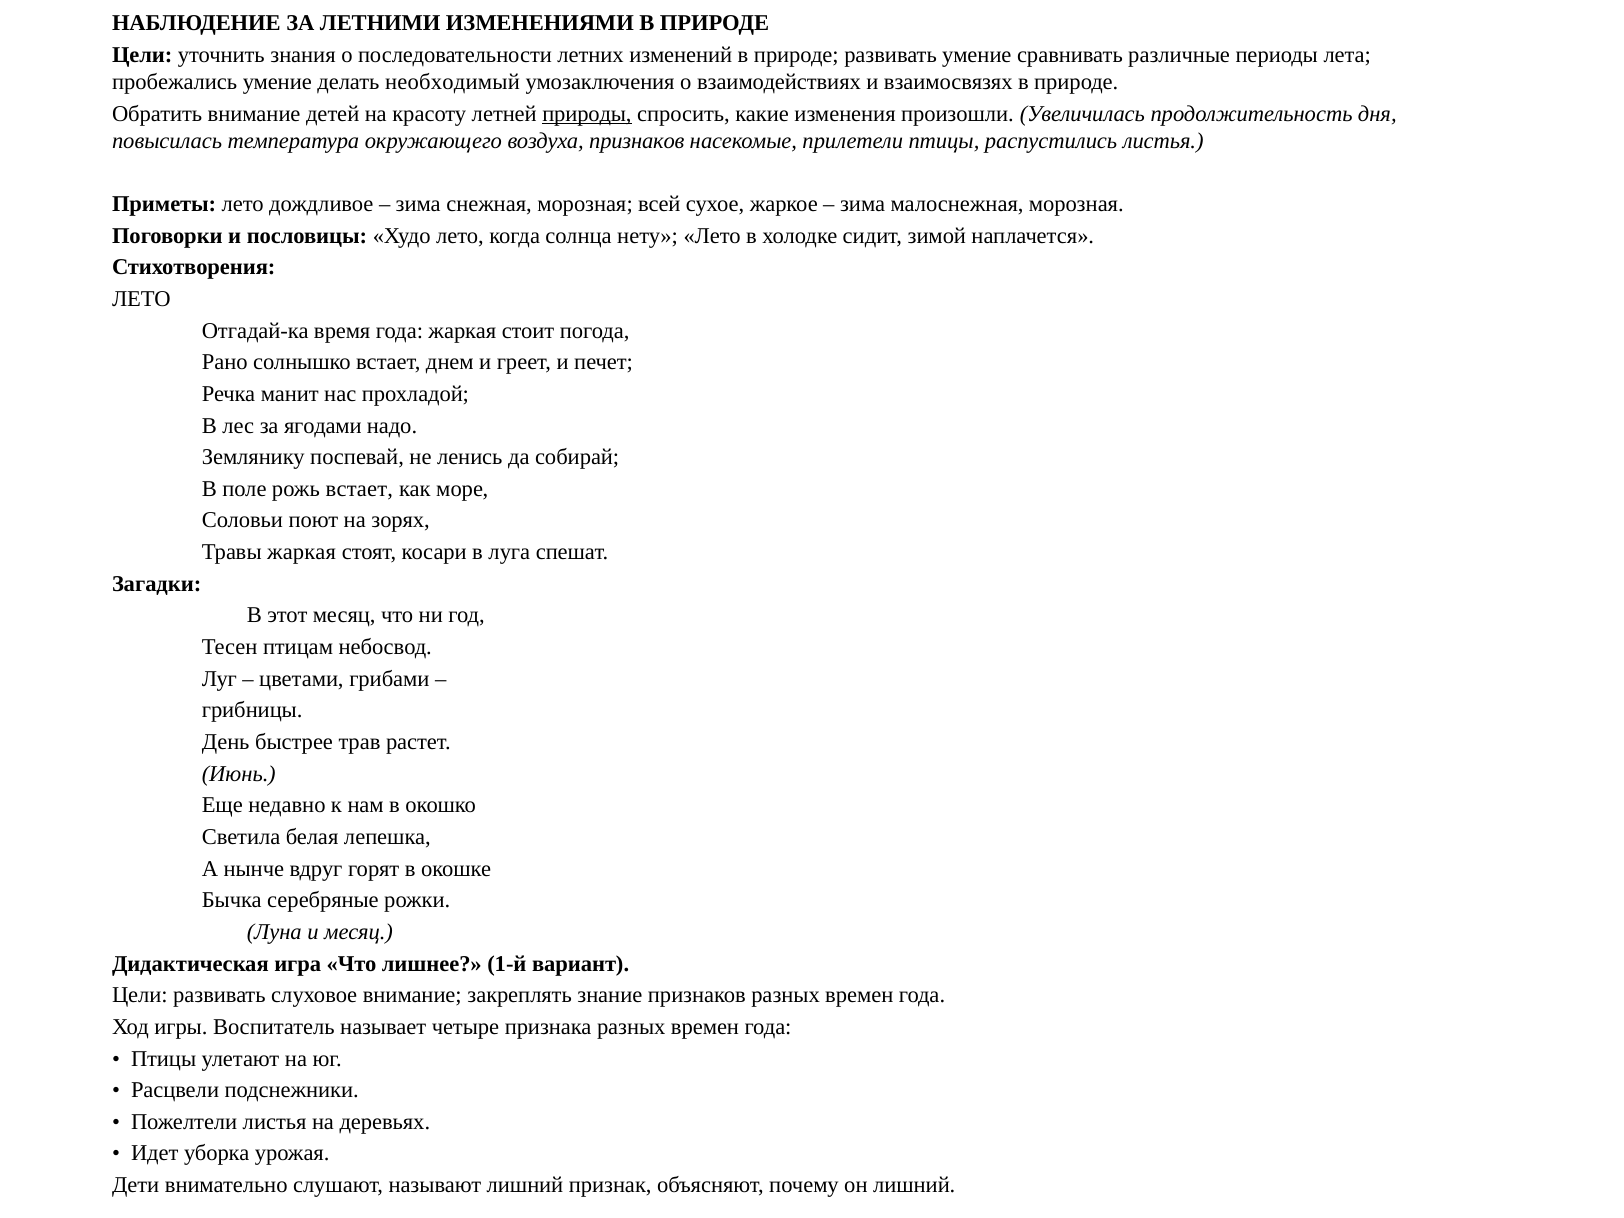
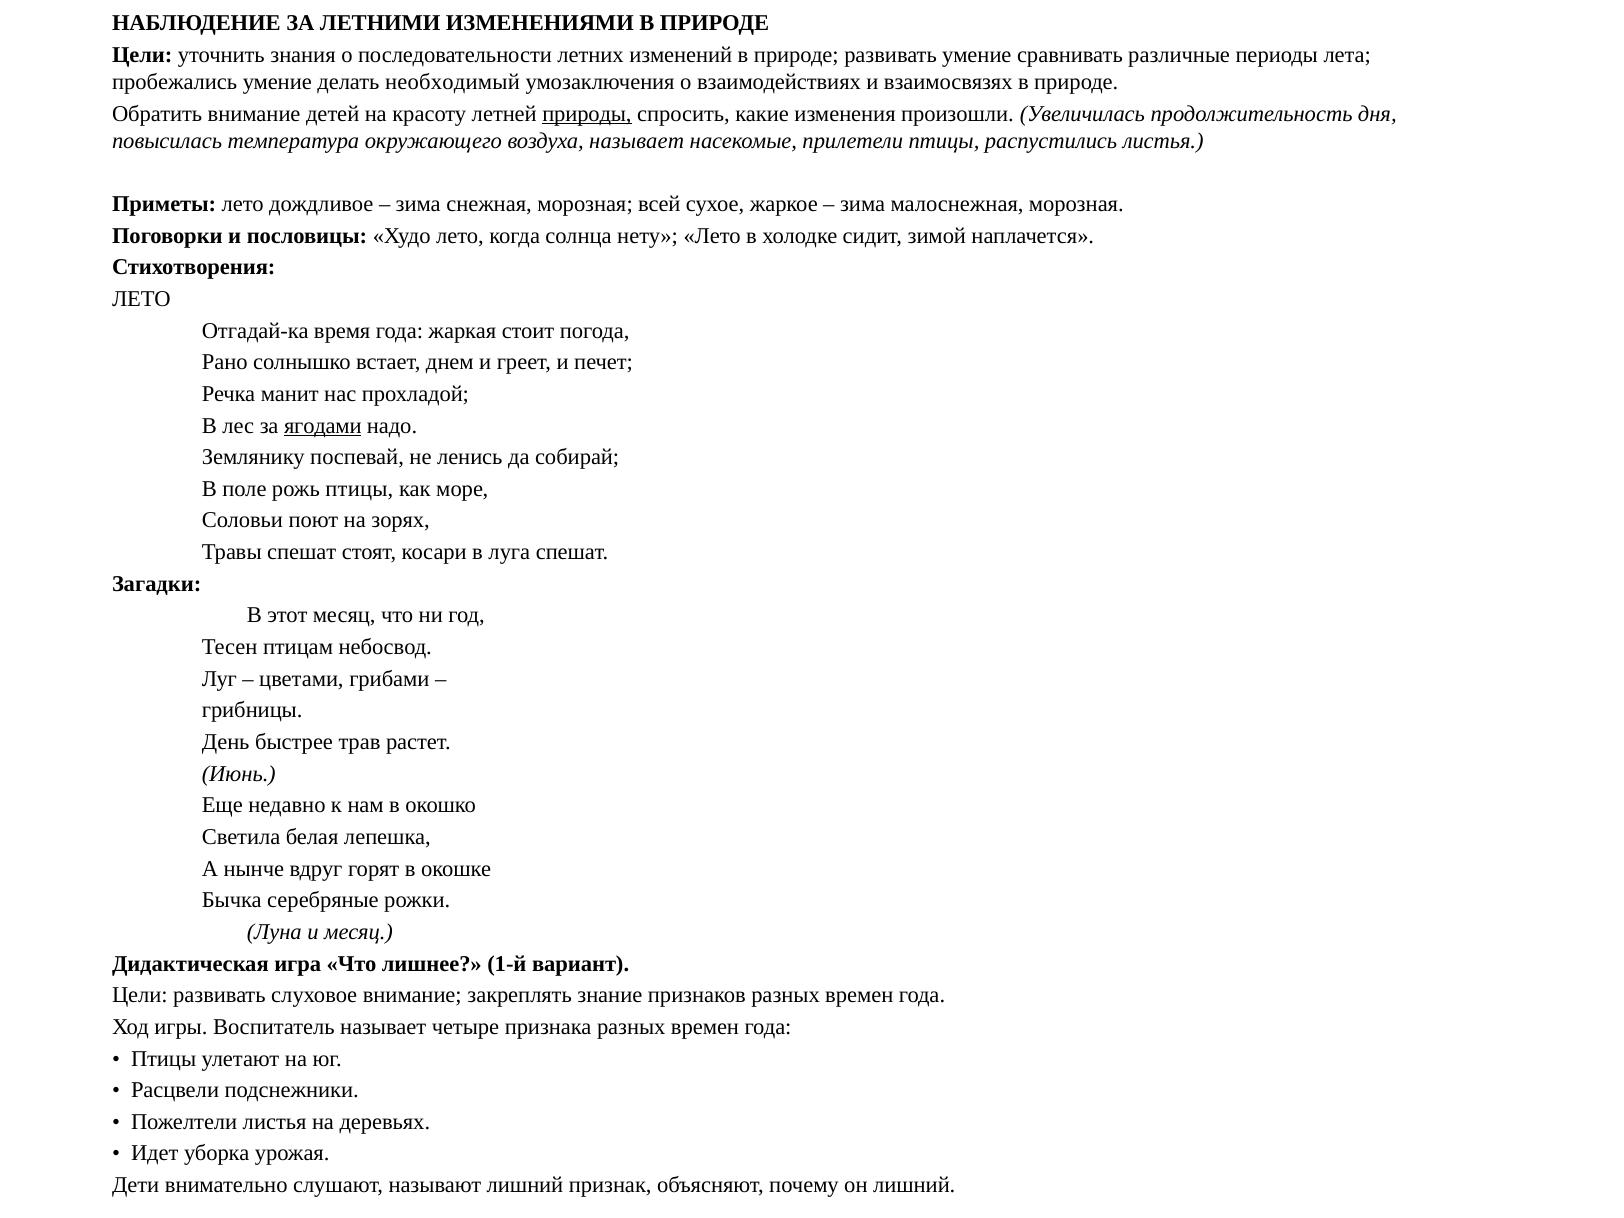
воздуха признаков: признаков -> называет (637, 141)
ягодами underline: none -> present (323, 426)
рожь встает: встает -> птицы (359, 489)
Травы жаркая: жаркая -> спешат (302, 552)
